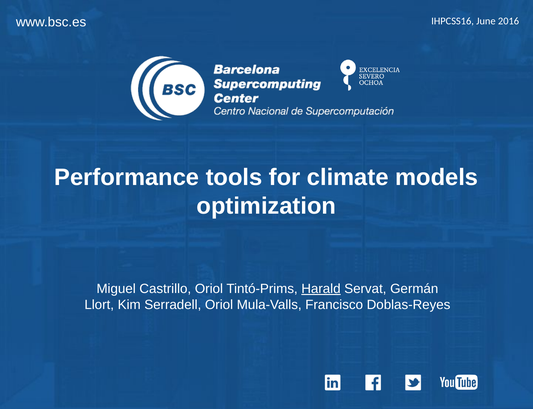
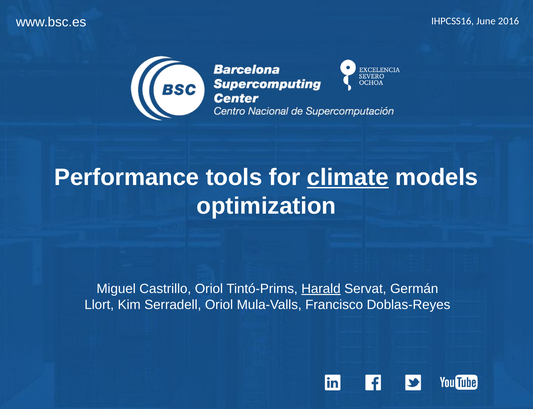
climate underline: none -> present (348, 178)
